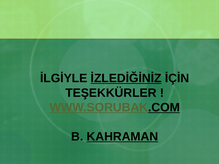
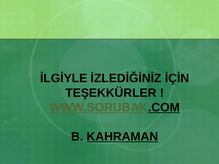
İZLEDİĞİNİZ underline: present -> none (126, 78)
